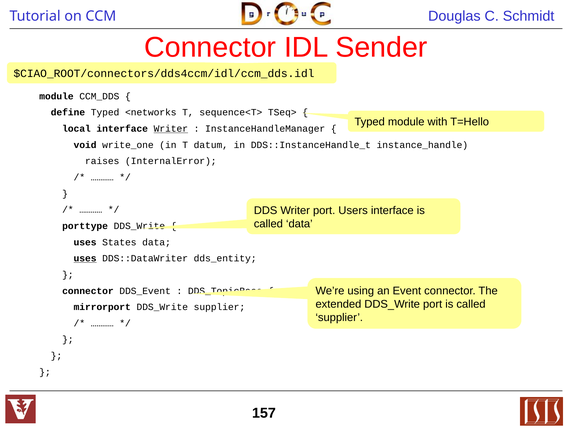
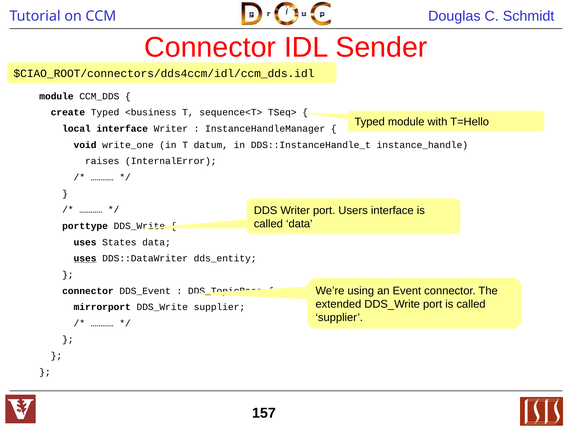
define: define -> create (68, 113)
<networks: <networks -> <business (151, 113)
Writer underline: present -> none (171, 129)
